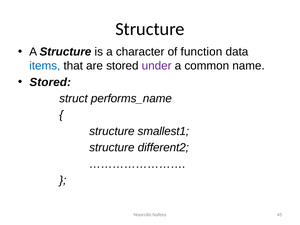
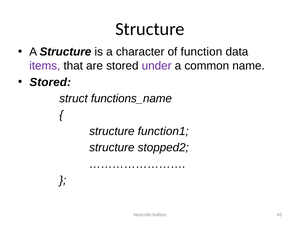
items colour: blue -> purple (45, 66)
performs_name: performs_name -> functions_name (131, 99)
smallest1: smallest1 -> function1 (163, 131)
different2: different2 -> stopped2 (163, 148)
